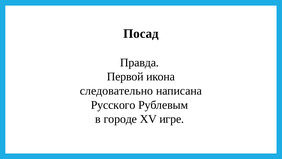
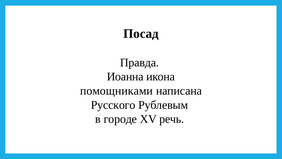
Первой: Первой -> Иоанна (125, 77)
следовательно: следовательно -> помощниками (116, 91)
игре: игре -> речь (172, 119)
